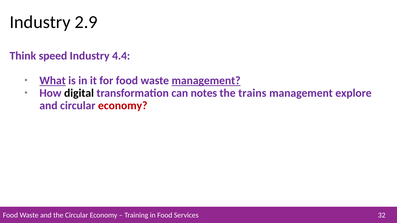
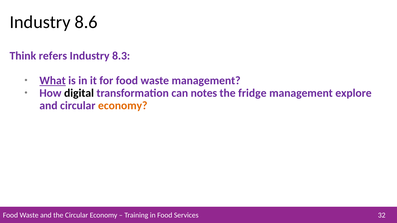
2.9: 2.9 -> 8.6 (86, 22)
speed: speed -> refers (53, 56)
4.4: 4.4 -> 8.3 (121, 56)
management underline: present -> none (206, 81)
trains: trains -> fridge (252, 93)
economy colour: red -> orange (123, 106)
